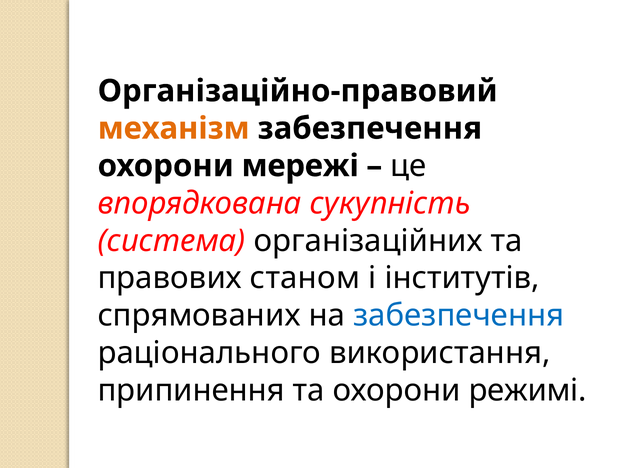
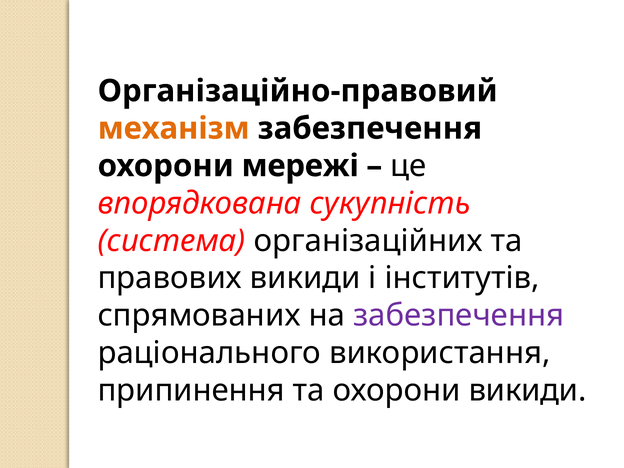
правових станом: станом -> викиди (305, 278)
забезпечення colour: blue -> purple (459, 316)
охорони режимі: режимі -> викиди (528, 390)
